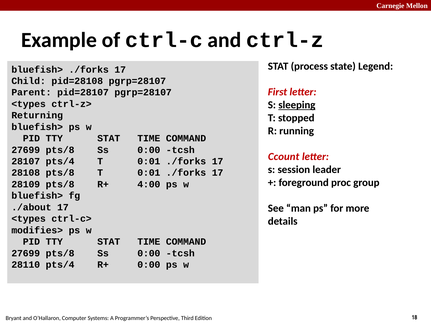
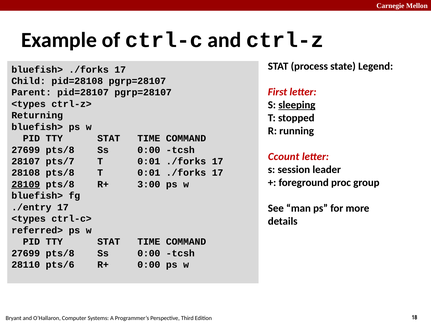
28107 pts/4: pts/4 -> pts/7 (60, 161)
28109 underline: none -> present (26, 184)
4:00: 4:00 -> 3:00 (149, 184)
./about: ./about -> ./entry (31, 207)
modifies>: modifies> -> referred> (37, 230)
28110 pts/4: pts/4 -> pts/6 (60, 265)
